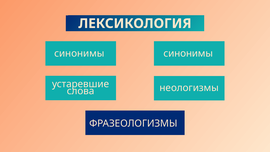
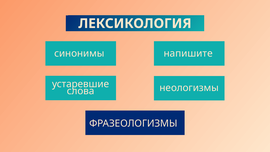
синонимы синонимы: синонимы -> напишите (188, 53)
